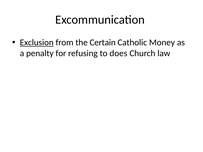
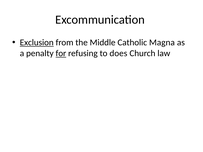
Certain: Certain -> Middle (103, 43)
Money: Money -> Magna (162, 43)
for underline: none -> present (61, 53)
